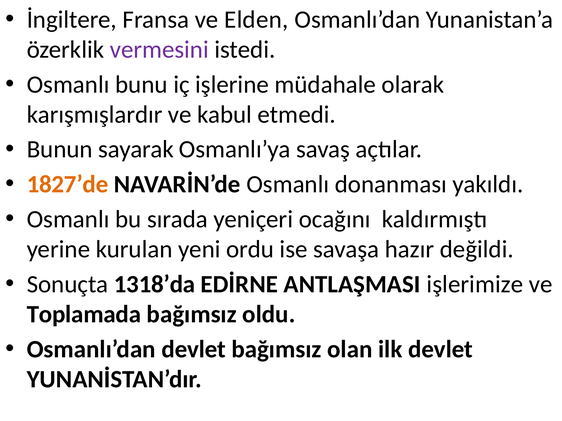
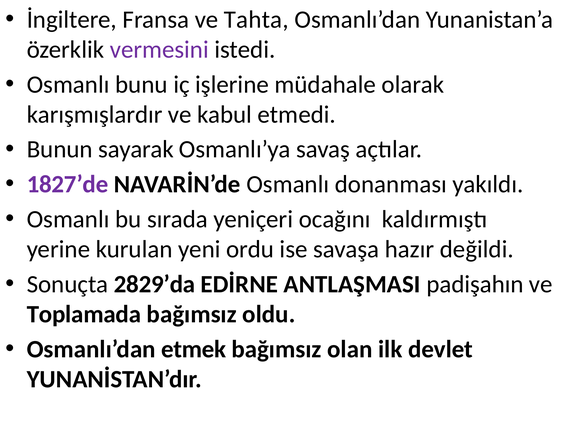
Elden: Elden -> Tahta (256, 20)
1827’de colour: orange -> purple (67, 185)
1318’da: 1318’da -> 2829’da (155, 285)
işlerimize: işlerimize -> padişahın (475, 285)
Osmanlı’dan devlet: devlet -> etmek (194, 350)
